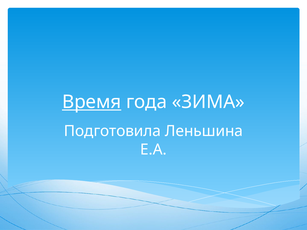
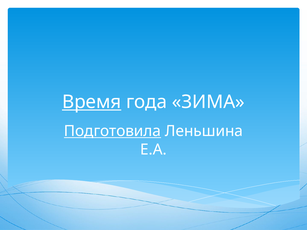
Подготовила underline: none -> present (112, 131)
